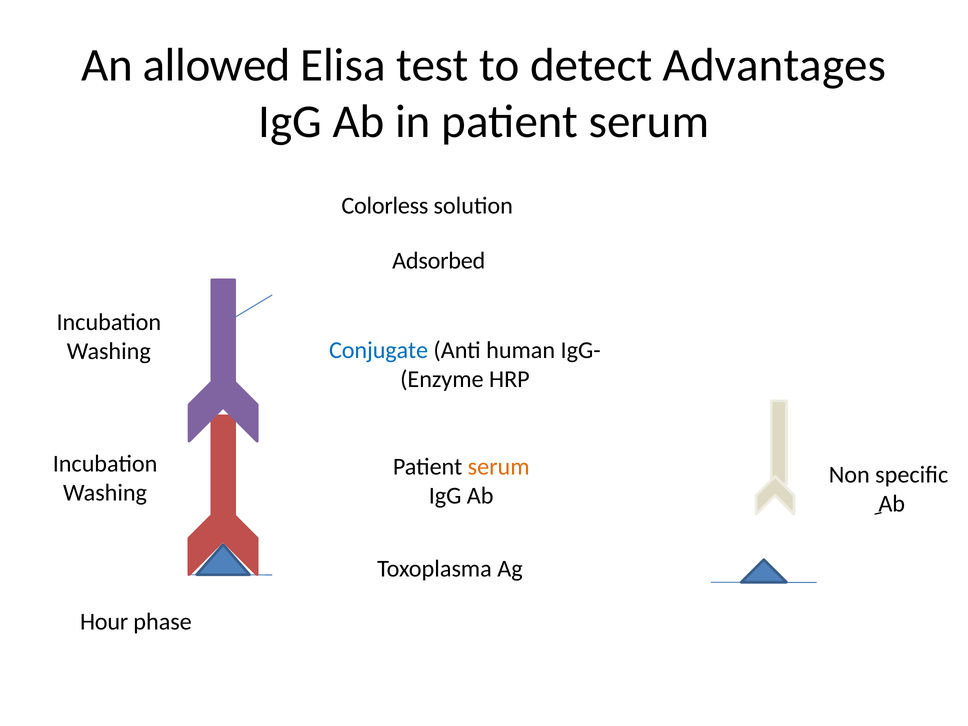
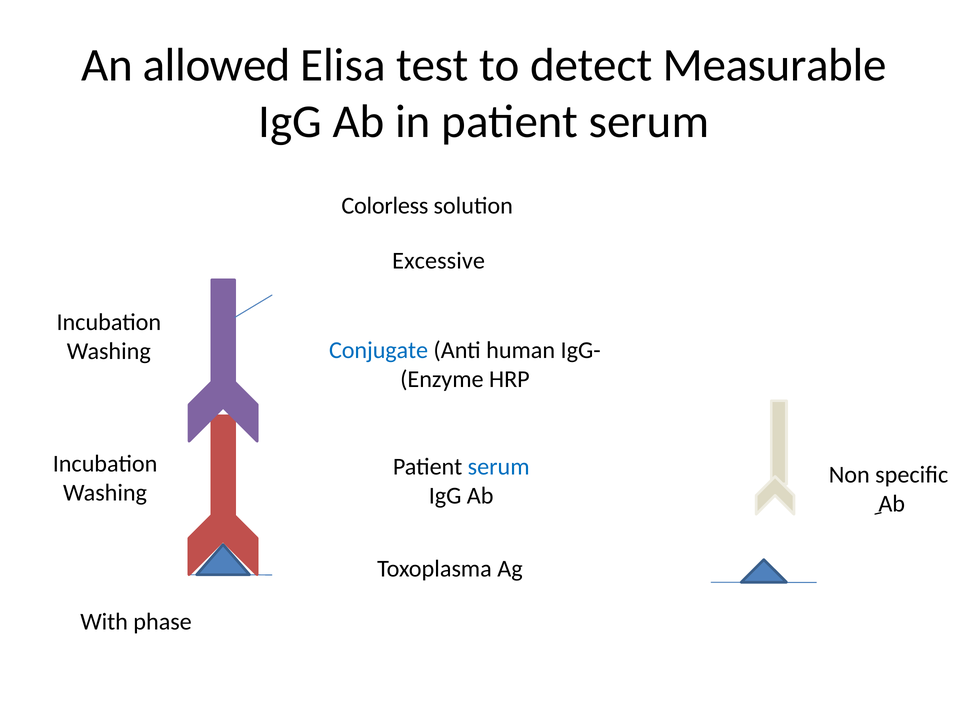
Advantages: Advantages -> Measurable (775, 65)
Adsorbed: Adsorbed -> Excessive (439, 261)
serum colour: orange -> blue (499, 467)
Hour: Hour -> With (104, 622)
